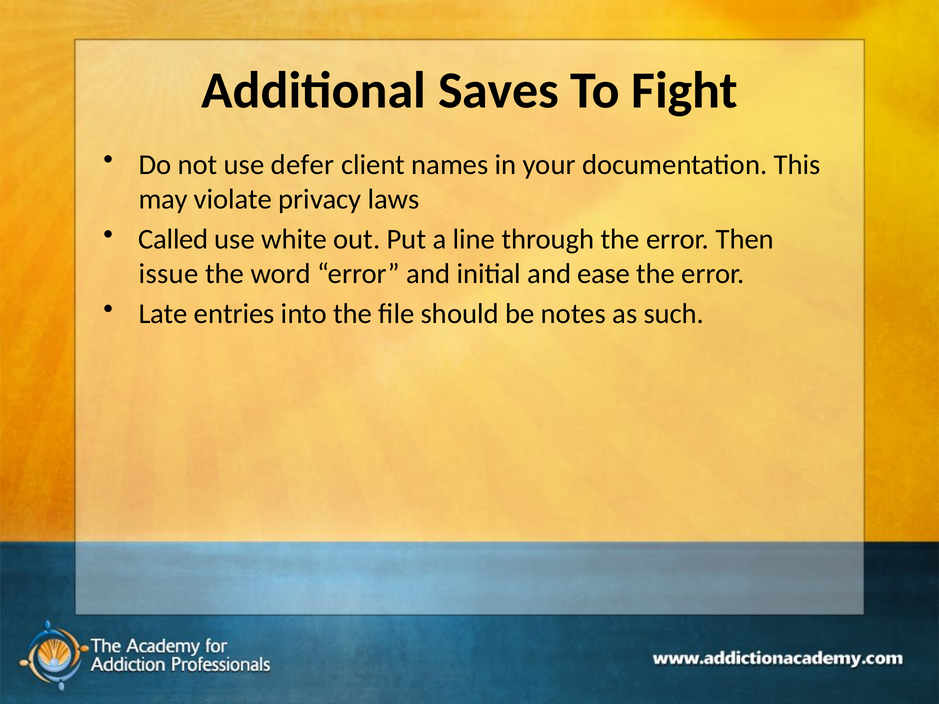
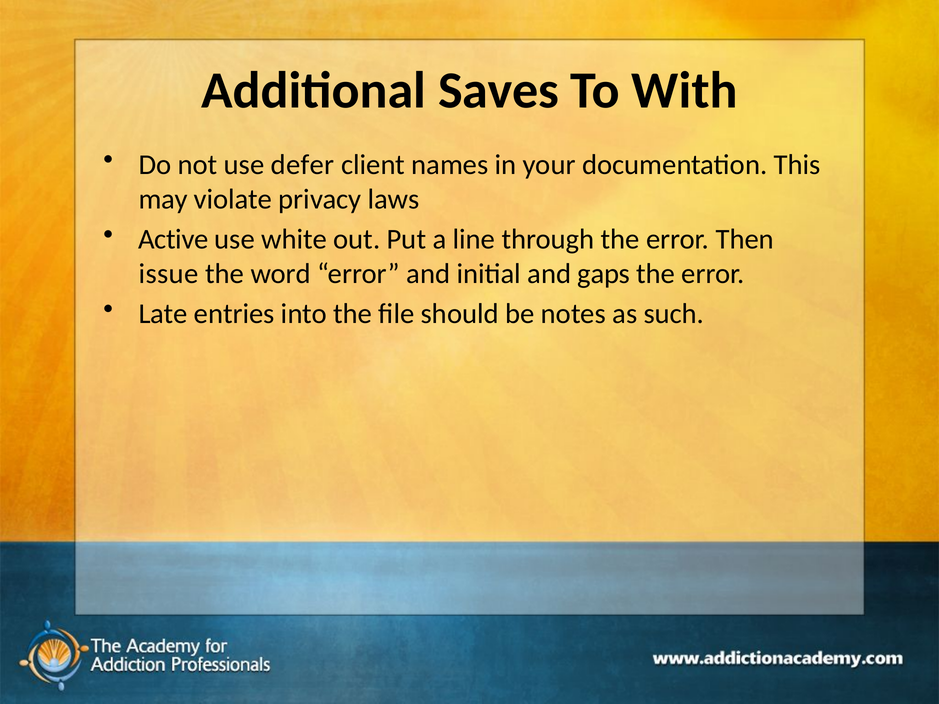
Fight: Fight -> With (684, 91)
Called: Called -> Active (173, 239)
ease: ease -> gaps (604, 274)
